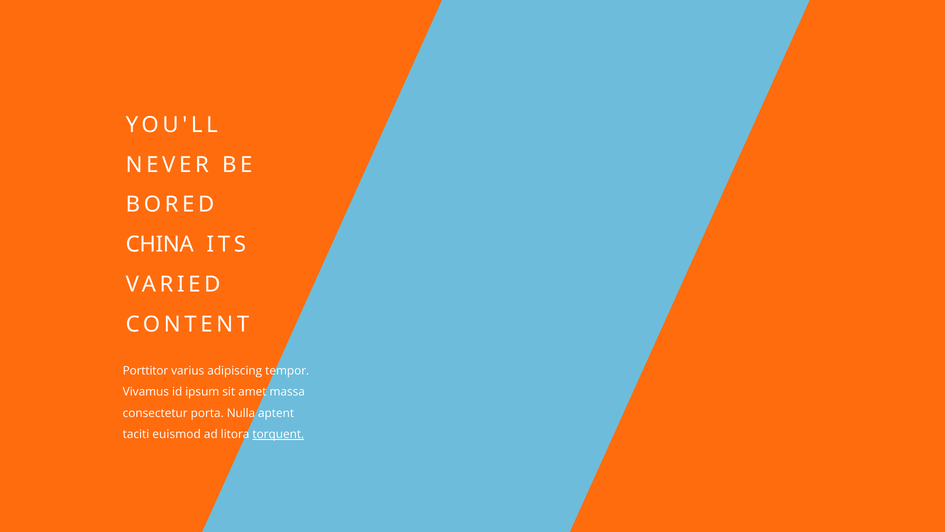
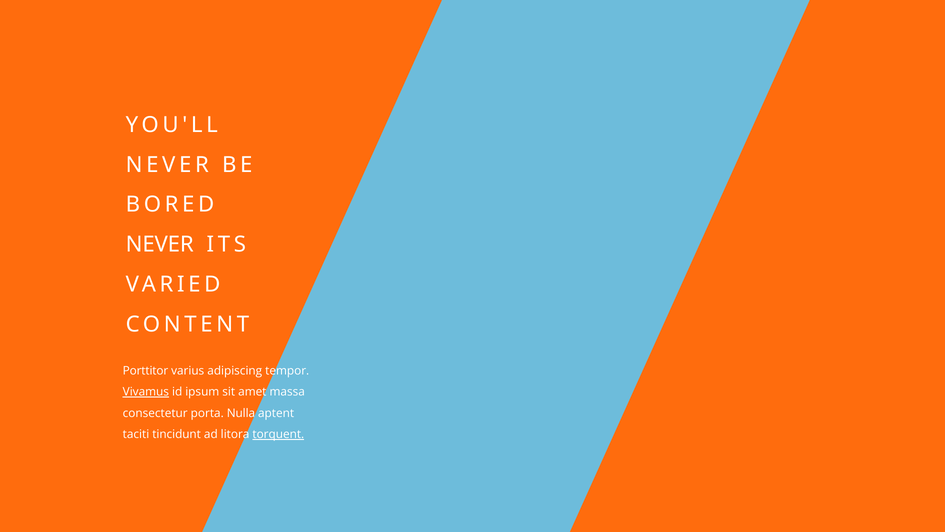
CHINA: CHINA -> NEVER (160, 244)
Vivamus underline: none -> present (146, 392)
euismod: euismod -> tincidunt (177, 434)
